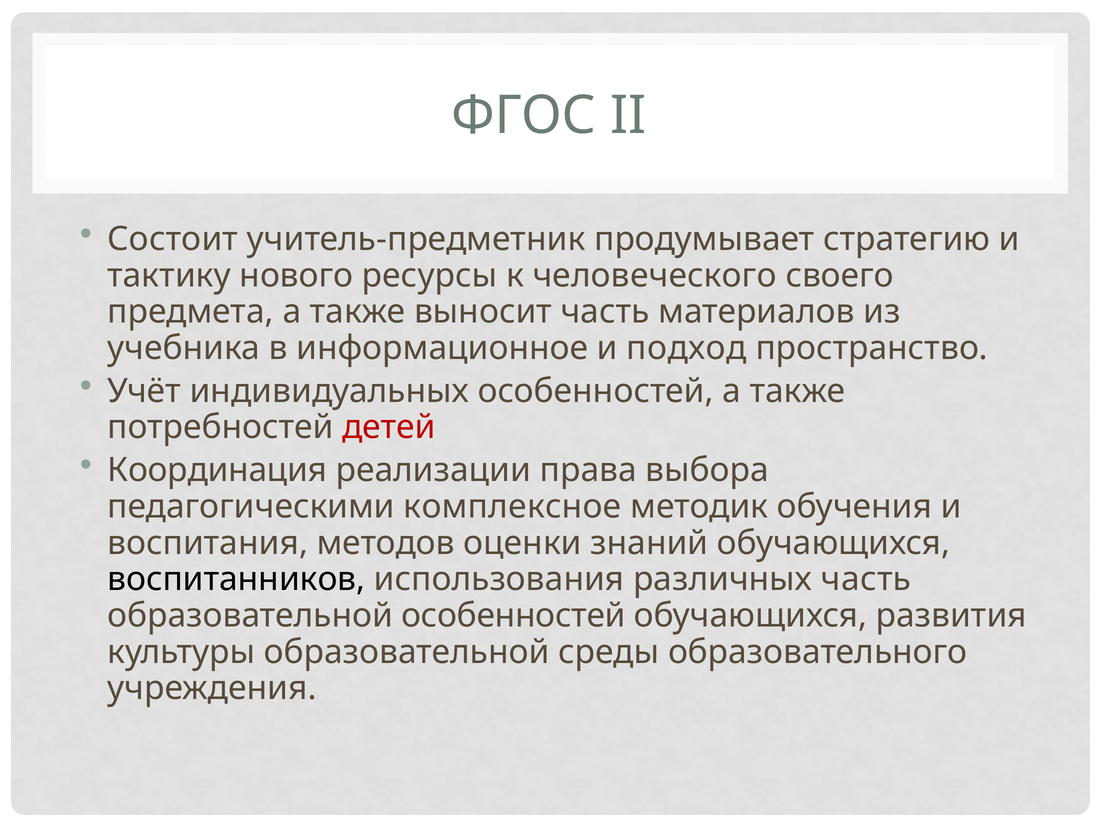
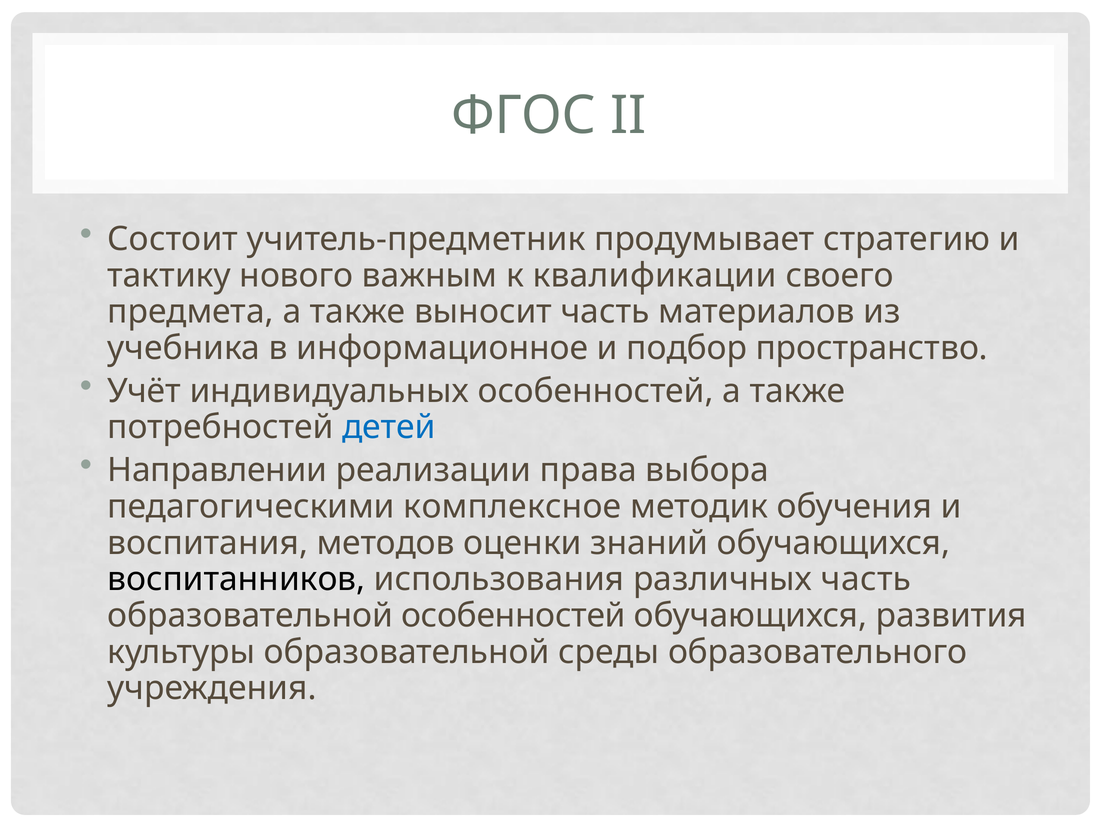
ресурсы: ресурсы -> важным (430, 275)
человеческого: человеческого -> квалификации (655, 275)
подход: подход -> подбор (687, 348)
детей colour: red -> blue (389, 427)
Координация: Координация -> Направлении (217, 470)
